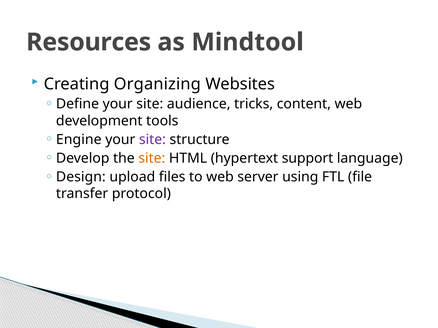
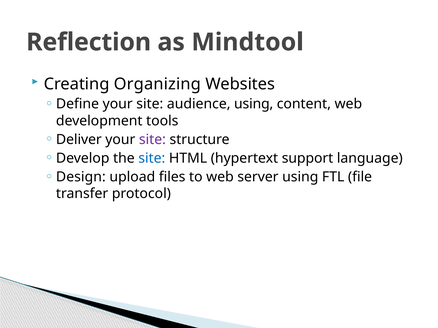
Resources: Resources -> Reflection (89, 42)
audience tricks: tricks -> using (254, 104)
Engine: Engine -> Deliver (79, 140)
site colour: orange -> blue (152, 158)
